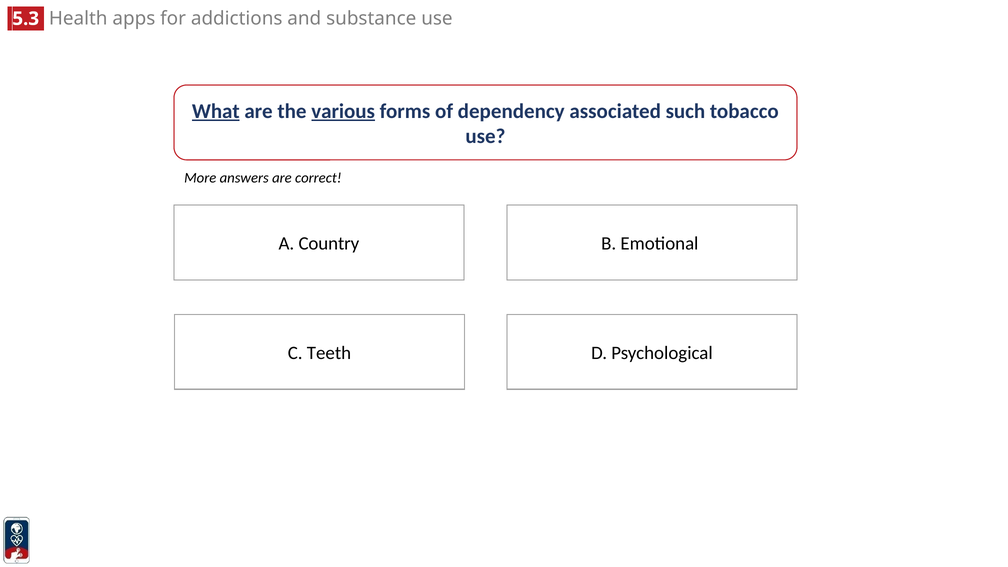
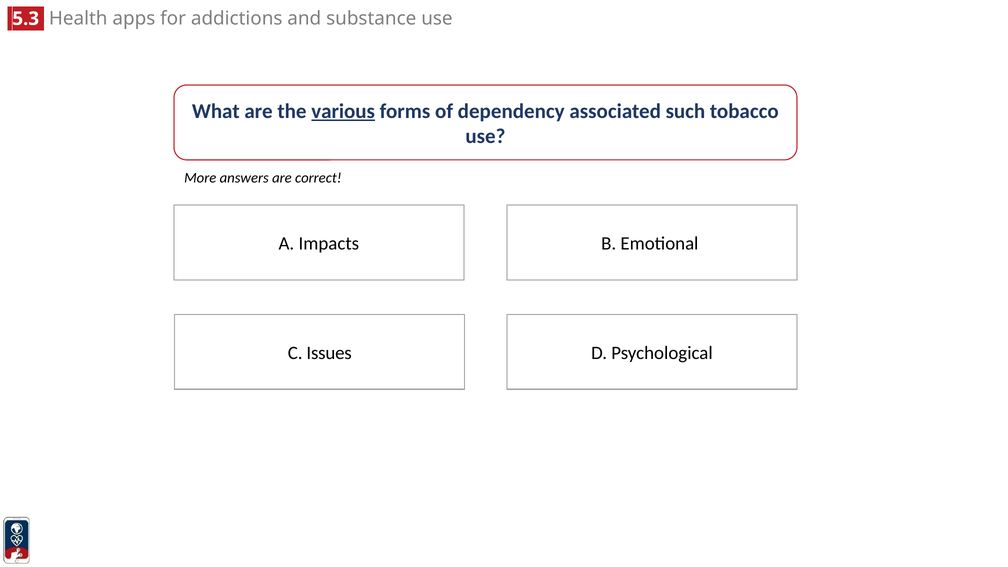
What underline: present -> none (216, 111)
Country: Country -> Impacts (329, 244)
Teeth: Teeth -> Issues (329, 353)
